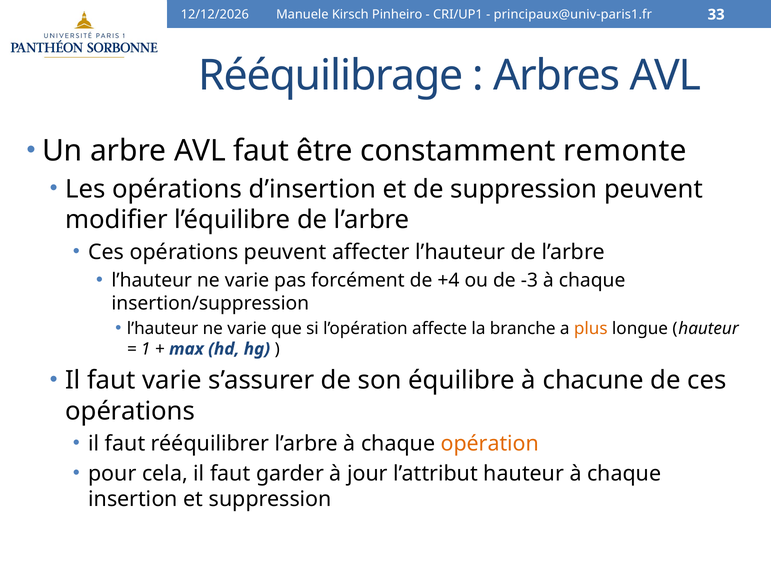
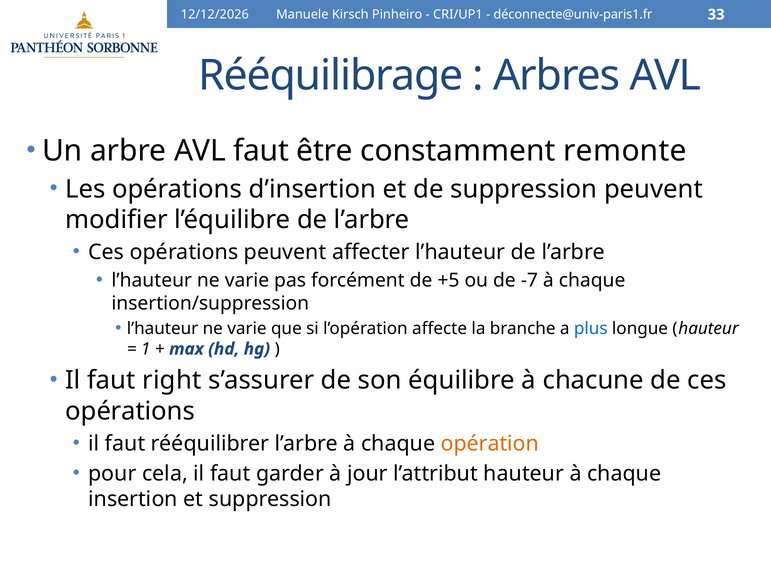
principaux@univ-paris1.fr: principaux@univ-paris1.fr -> déconnecte@univ-paris1.fr (573, 15)
+4: +4 -> +5 (448, 280)
-3: -3 -> -7 (529, 280)
plus colour: orange -> blue (591, 329)
faut varie: varie -> right (172, 381)
